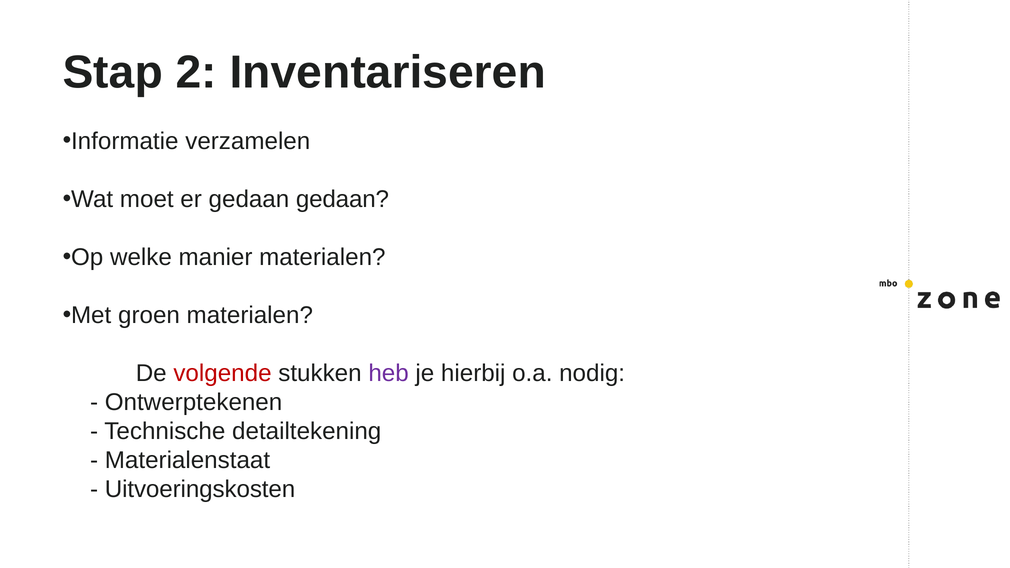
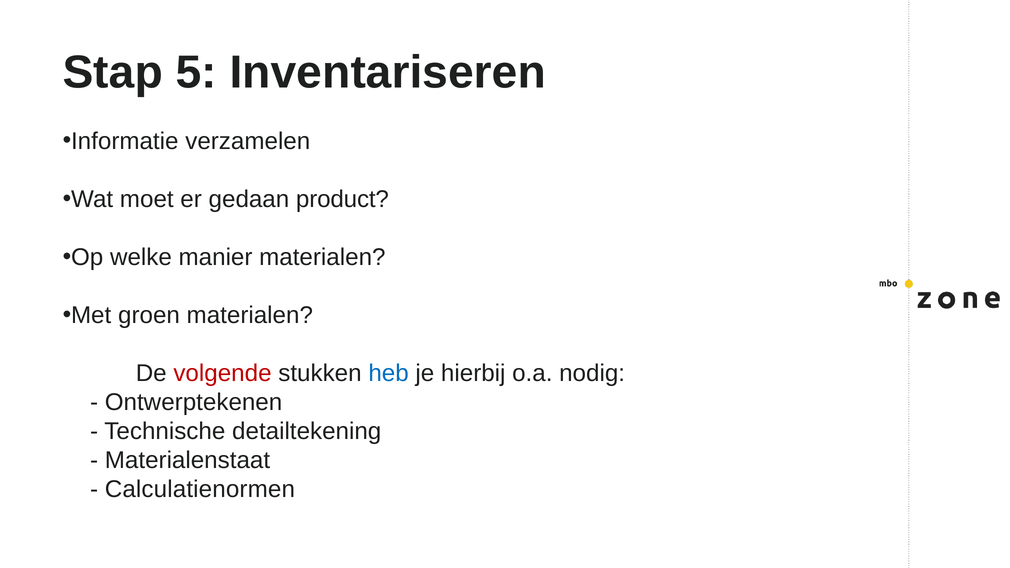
2: 2 -> 5 (196, 72)
gedaan gedaan: gedaan -> product (342, 199)
heb colour: purple -> blue (389, 373)
Uitvoeringskosten: Uitvoeringskosten -> Calculatienormen (200, 489)
